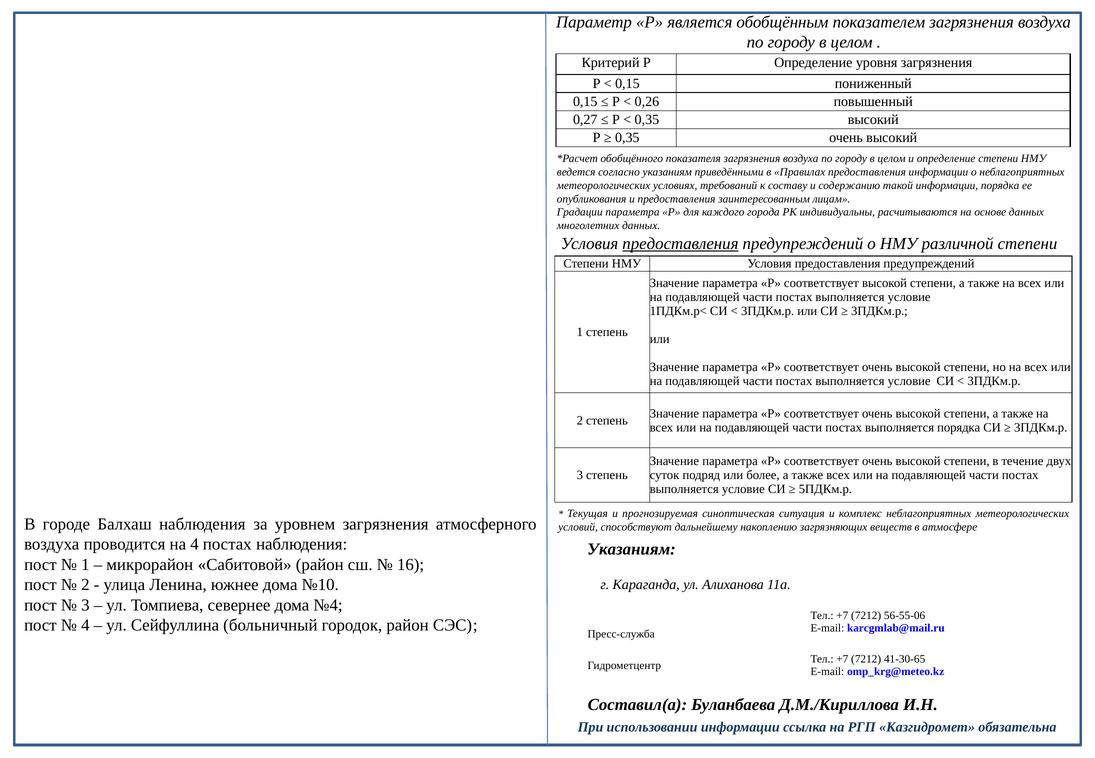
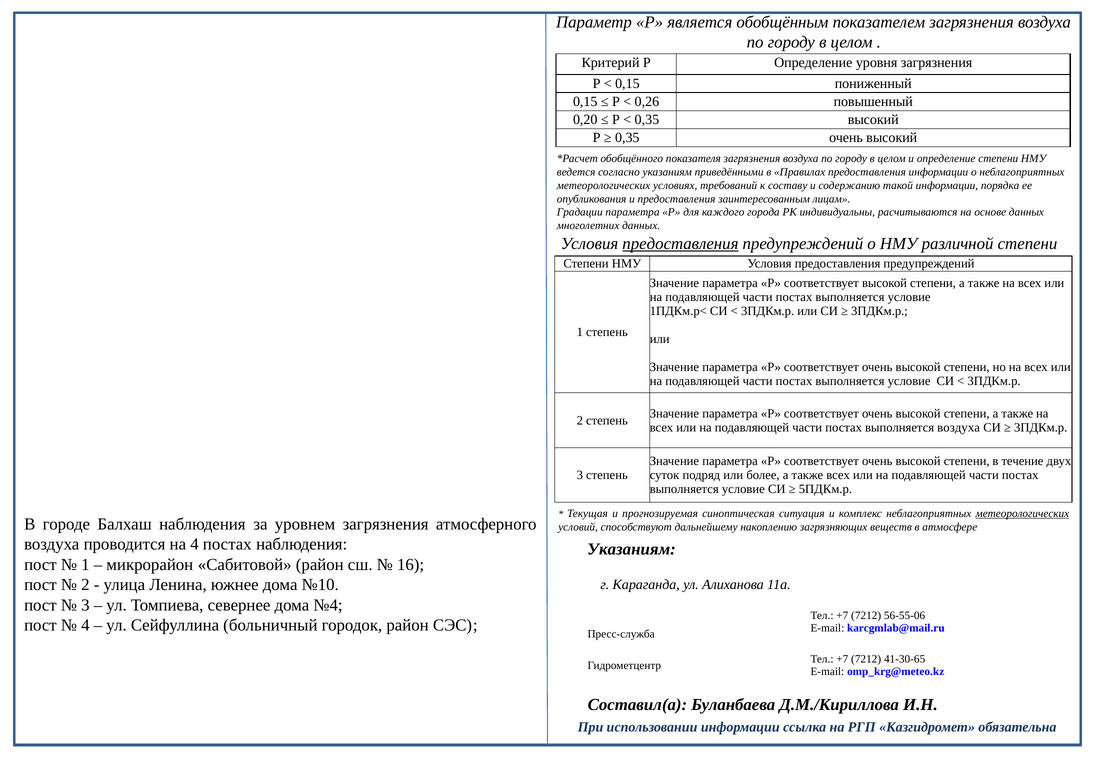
0,27: 0,27 -> 0,20 (585, 120)
выполняется порядка: порядка -> воздуха (959, 427)
метеорологических underline: none -> present (1022, 513)
